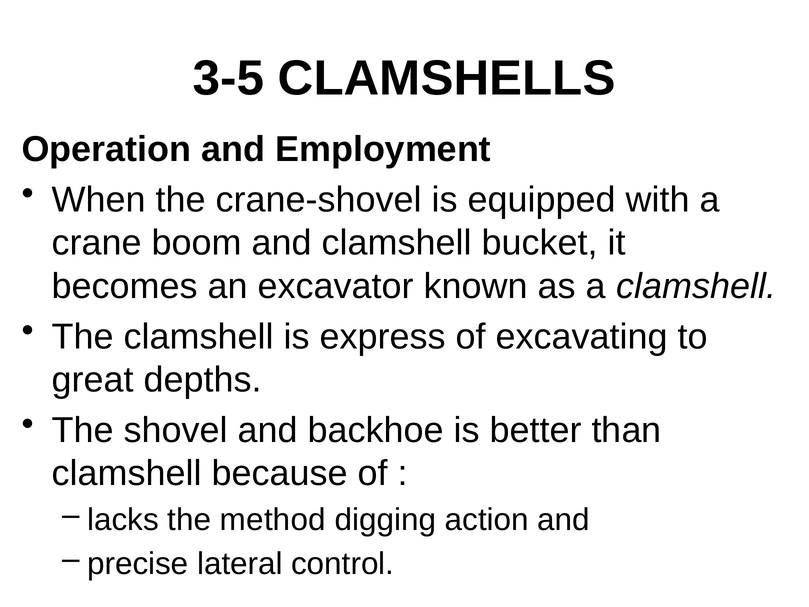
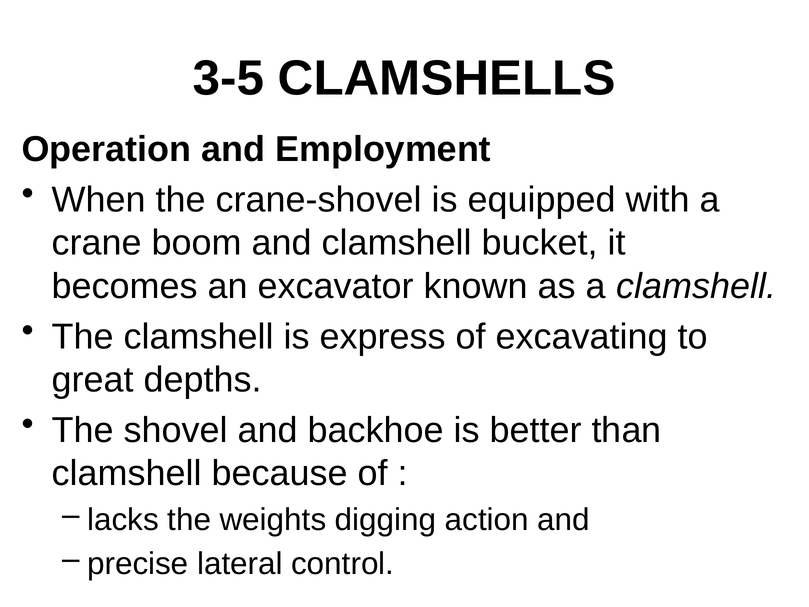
method: method -> weights (273, 520)
